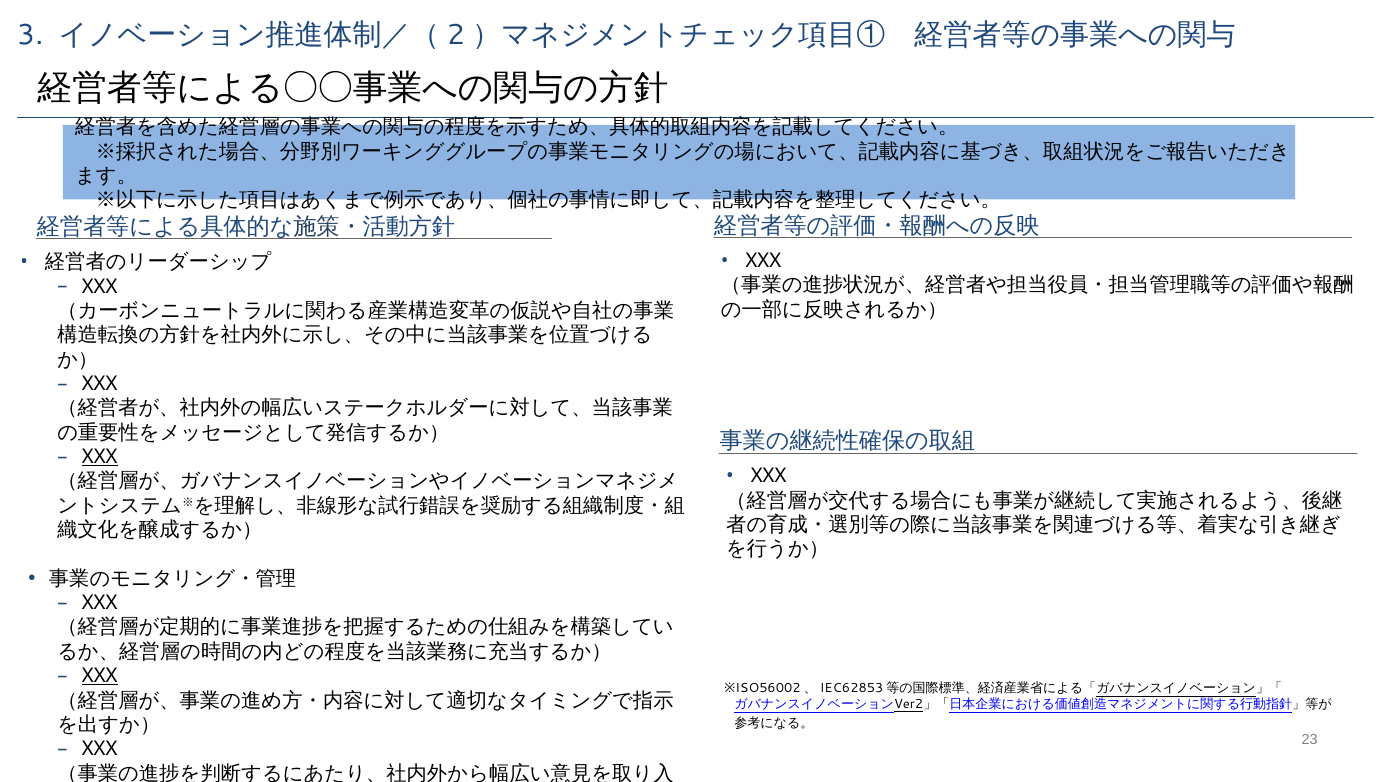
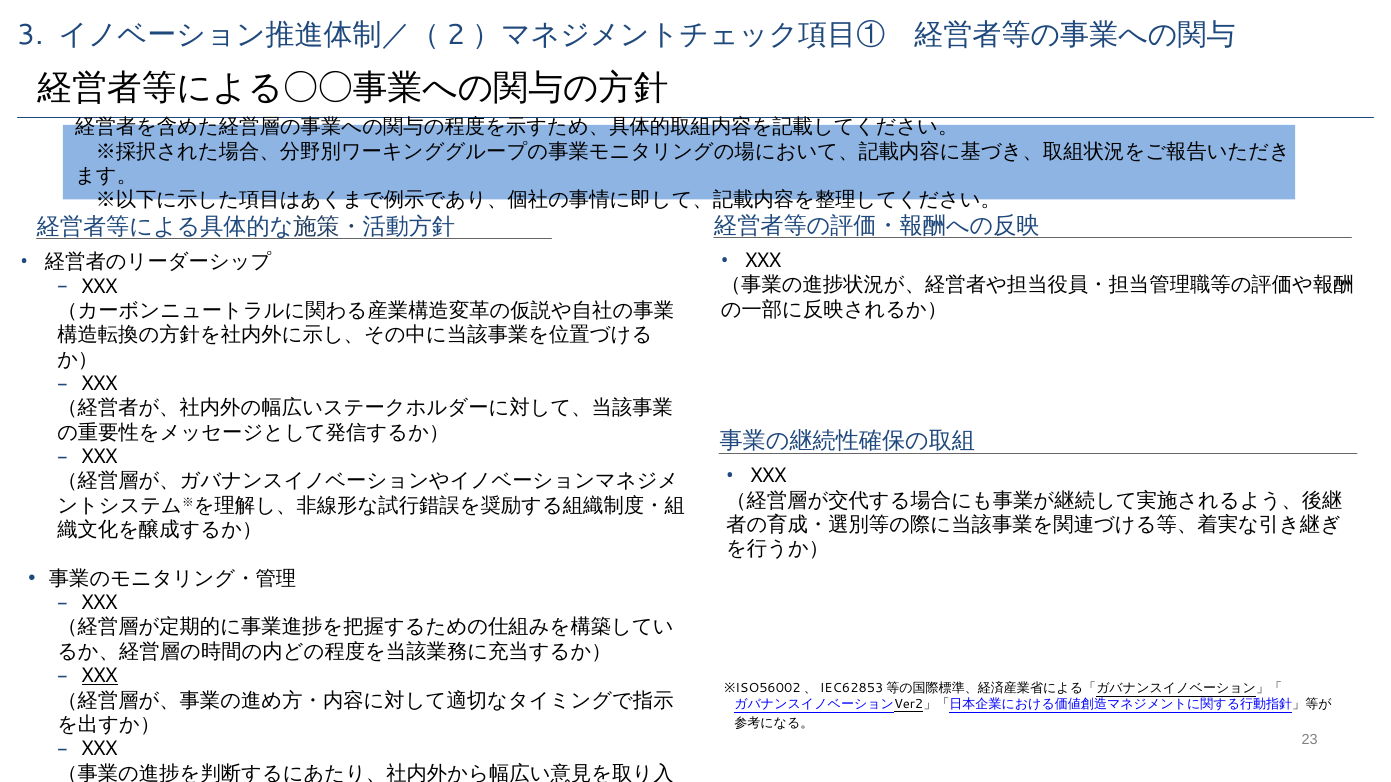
XXX underline: present -> none (100, 457)
